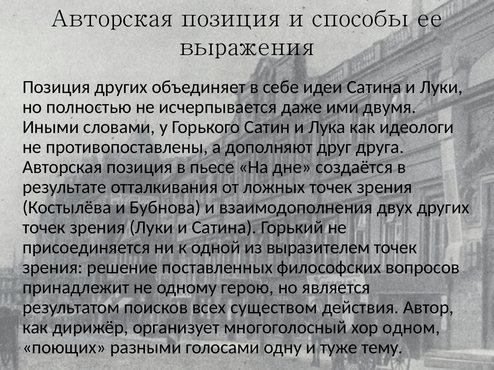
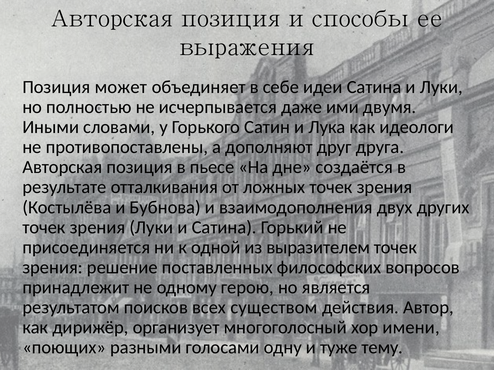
Позиция других: других -> может (121, 87)
одном: одном -> имени (411, 328)
